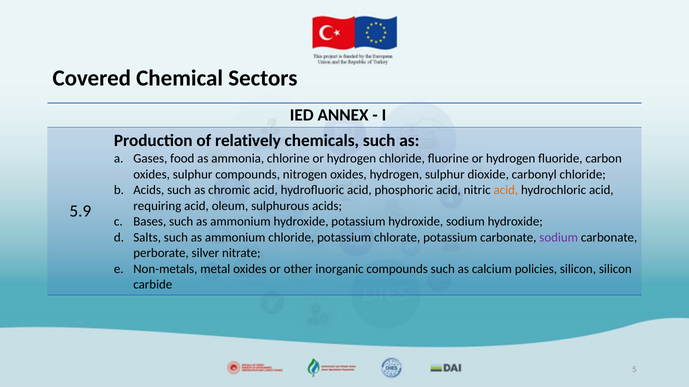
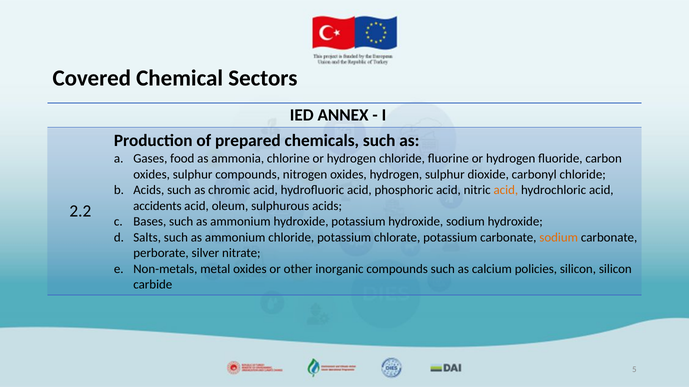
relatively: relatively -> prepared (248, 141)
requiring: requiring -> accidents (157, 206)
5.9: 5.9 -> 2.2 (80, 211)
sodium colour: purple -> orange (559, 238)
